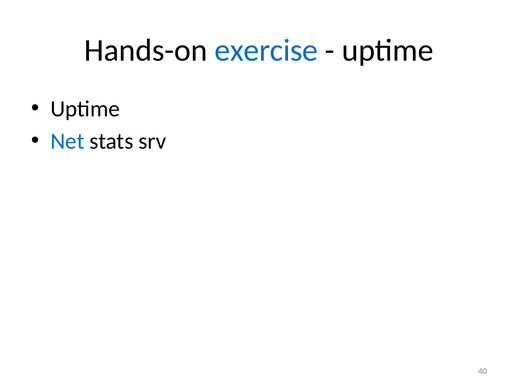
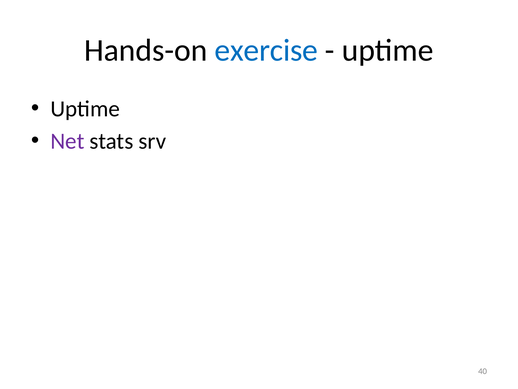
Net colour: blue -> purple (67, 141)
